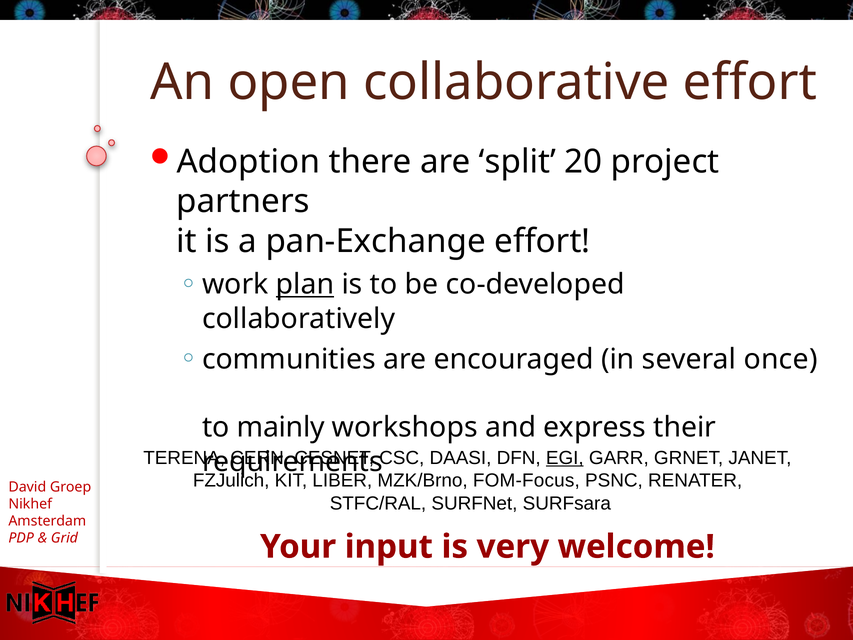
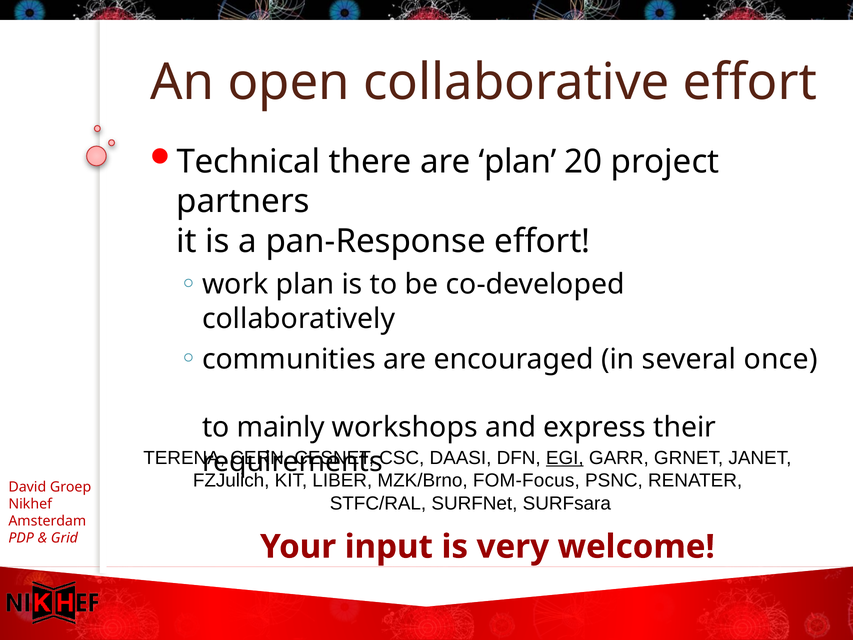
Adoption: Adoption -> Technical (249, 162)
are split: split -> plan (518, 162)
pan-Exchange: pan-Exchange -> pan-Response (376, 241)
plan underline: present -> none (305, 284)
